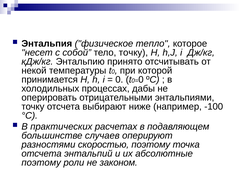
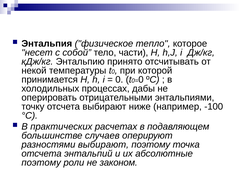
тело точку: точку -> части (133, 52)
разностями скоростью: скоростью -> выбирают (103, 144)
